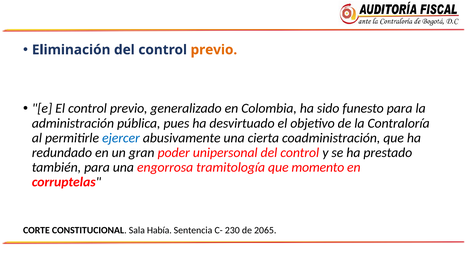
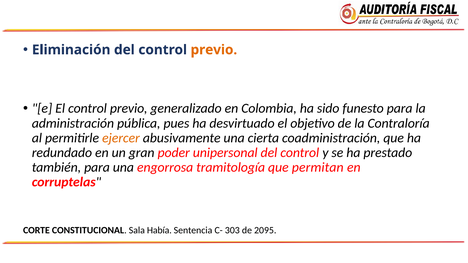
ejercer colour: blue -> orange (121, 138)
momento: momento -> permitan (318, 167)
230: 230 -> 303 (232, 231)
2065: 2065 -> 2095 (265, 231)
